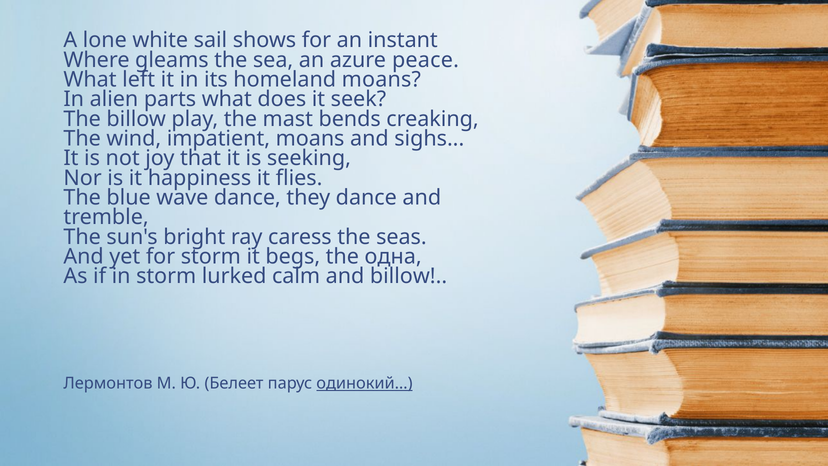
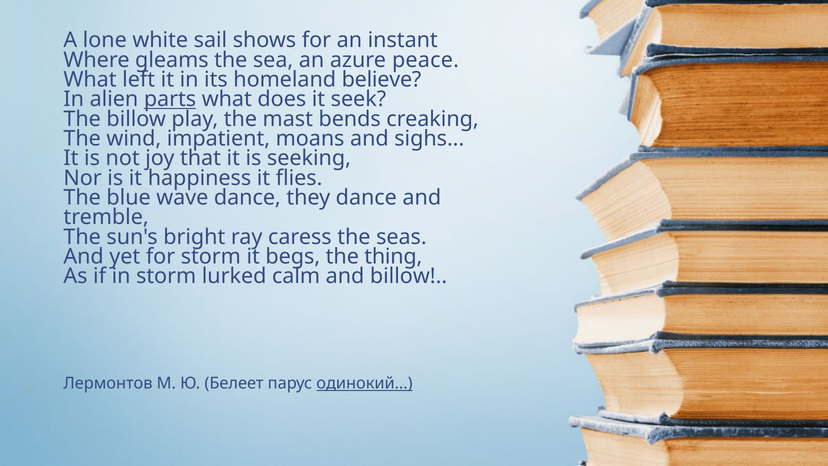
homeland moans: moans -> believe (381, 80)
parts underline: none -> present (170, 99)
одна: одна -> thing (393, 256)
